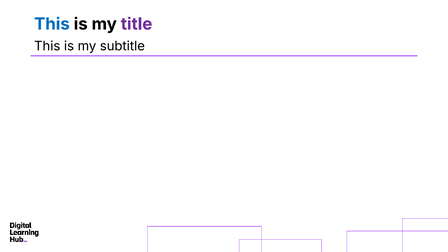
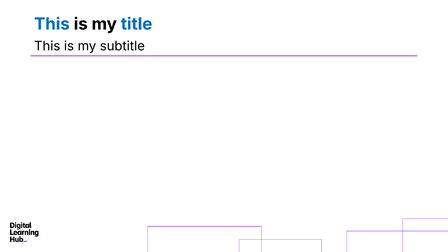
title colour: purple -> blue (137, 24)
